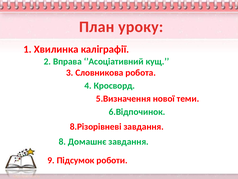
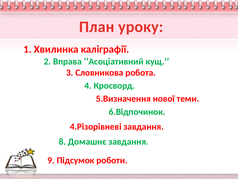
8.Різорівневі: 8.Різорівневі -> 4.Різорівневі (96, 126)
